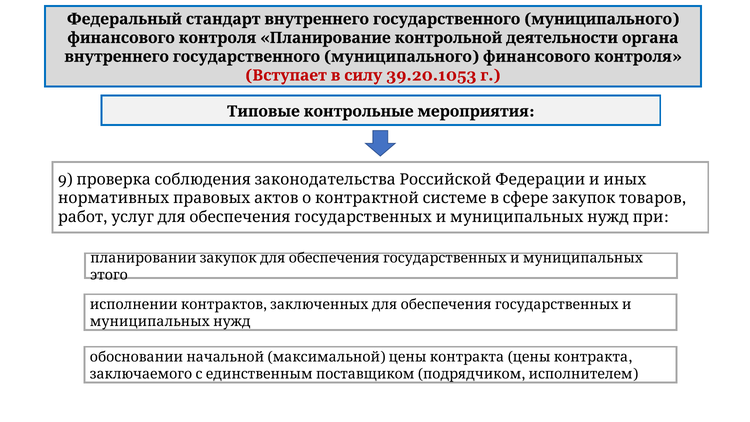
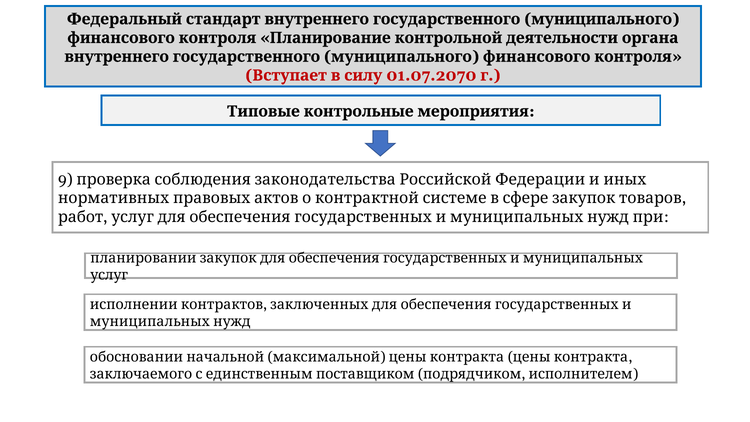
39.20.1053: 39.20.1053 -> 01.07.2070 (431, 75)
этого: этого -> услуг (109, 275)
